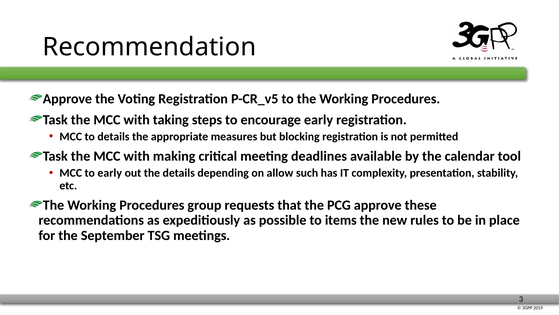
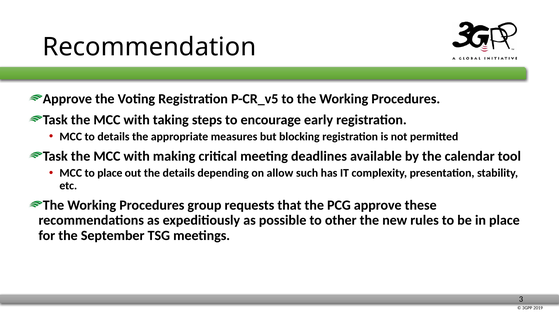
to early: early -> place (110, 173)
items: items -> other (341, 220)
